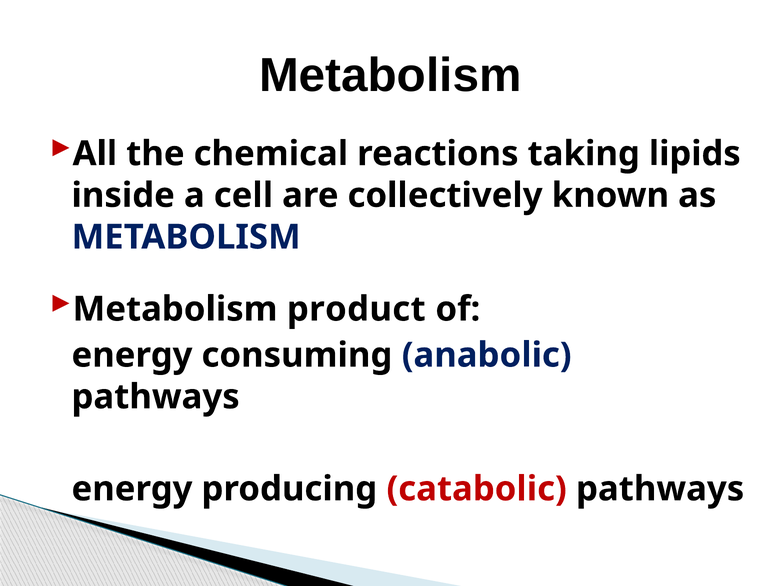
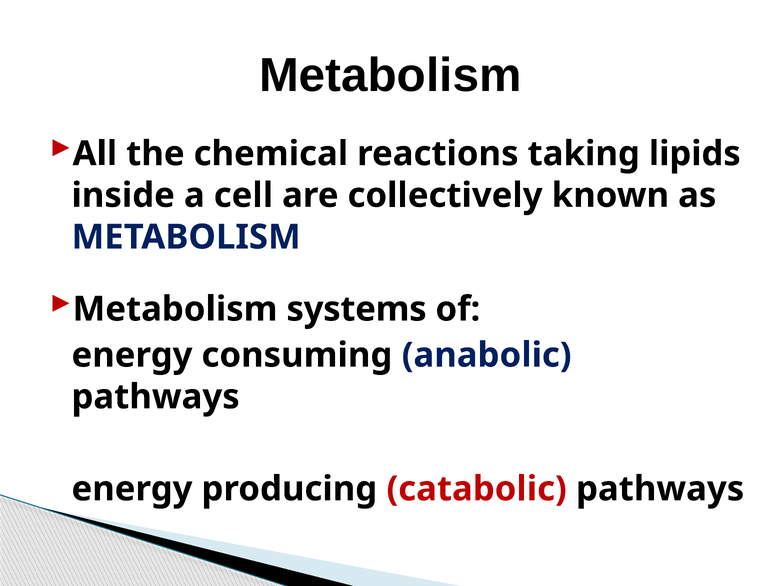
product: product -> systems (357, 309)
